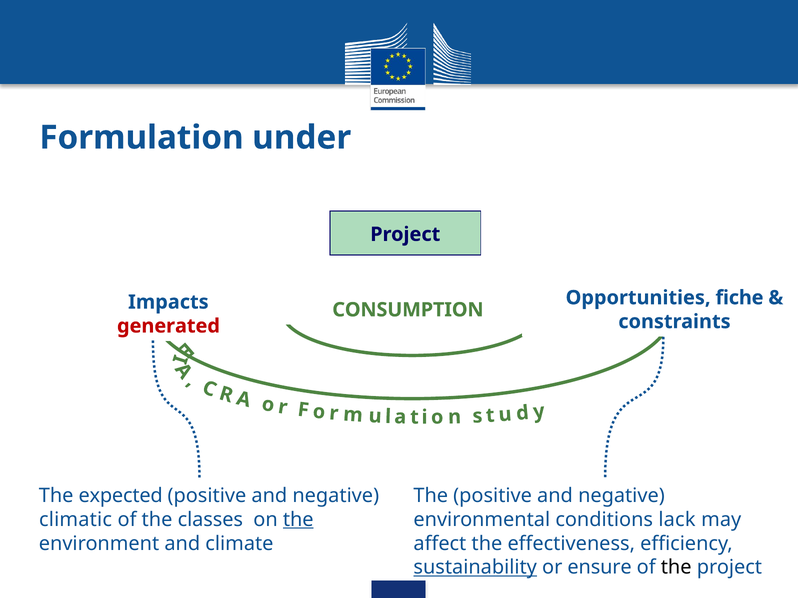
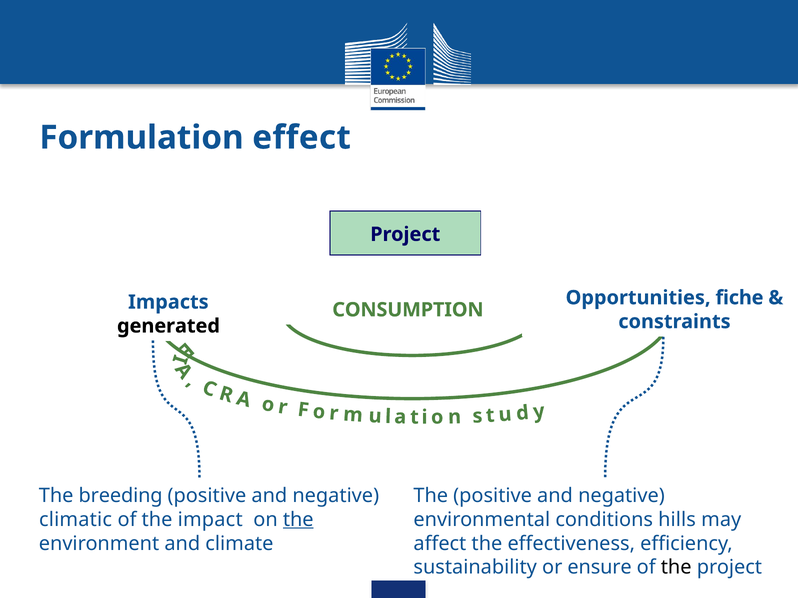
under: under -> effect (302, 138)
generated colour: red -> black (168, 326)
expected: expected -> breeding (121, 496)
classes: classes -> impact (210, 520)
lack: lack -> hills (677, 520)
sustainability underline: present -> none (475, 568)
